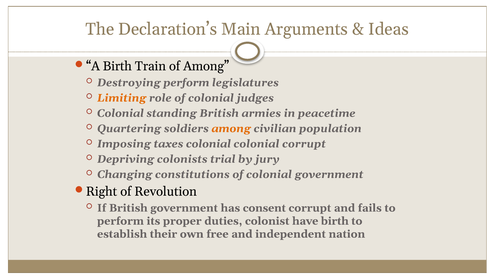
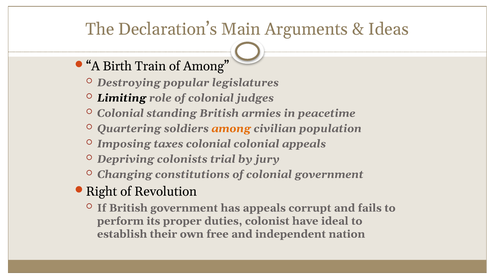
Destroying perform: perform -> popular (186, 82)
Limiting colour: orange -> black (122, 98)
colonial corrupt: corrupt -> appeals (304, 144)
has consent: consent -> appeals (264, 208)
have birth: birth -> ideal (335, 221)
